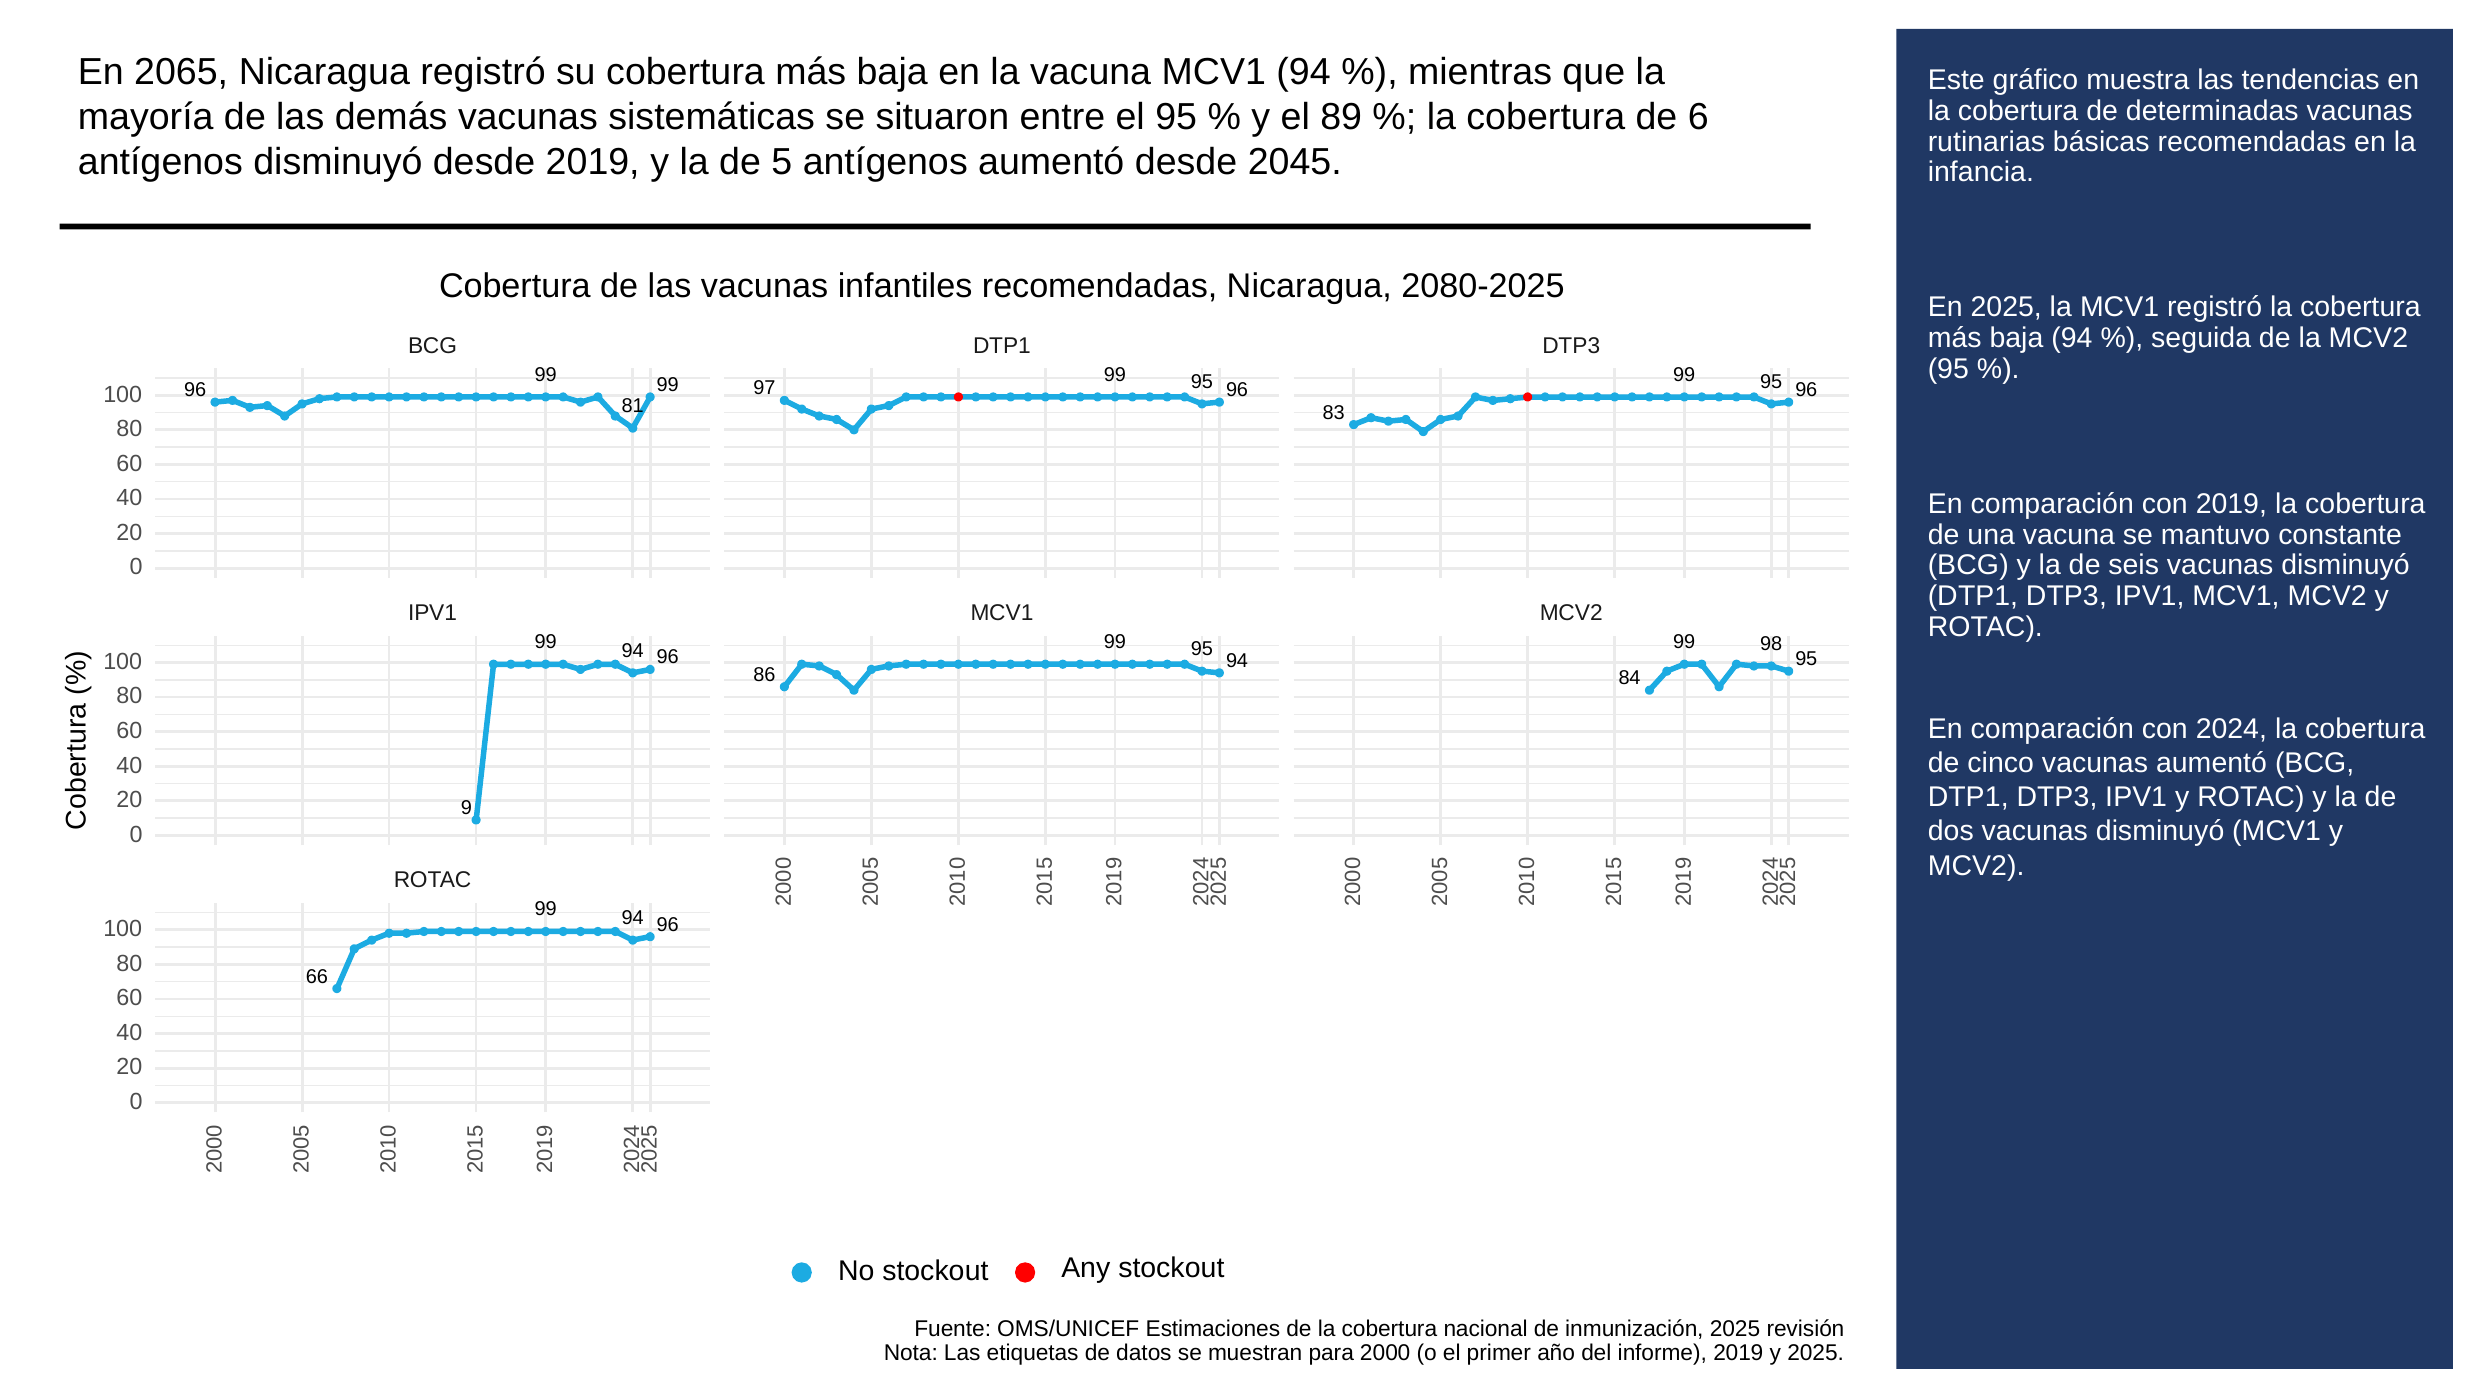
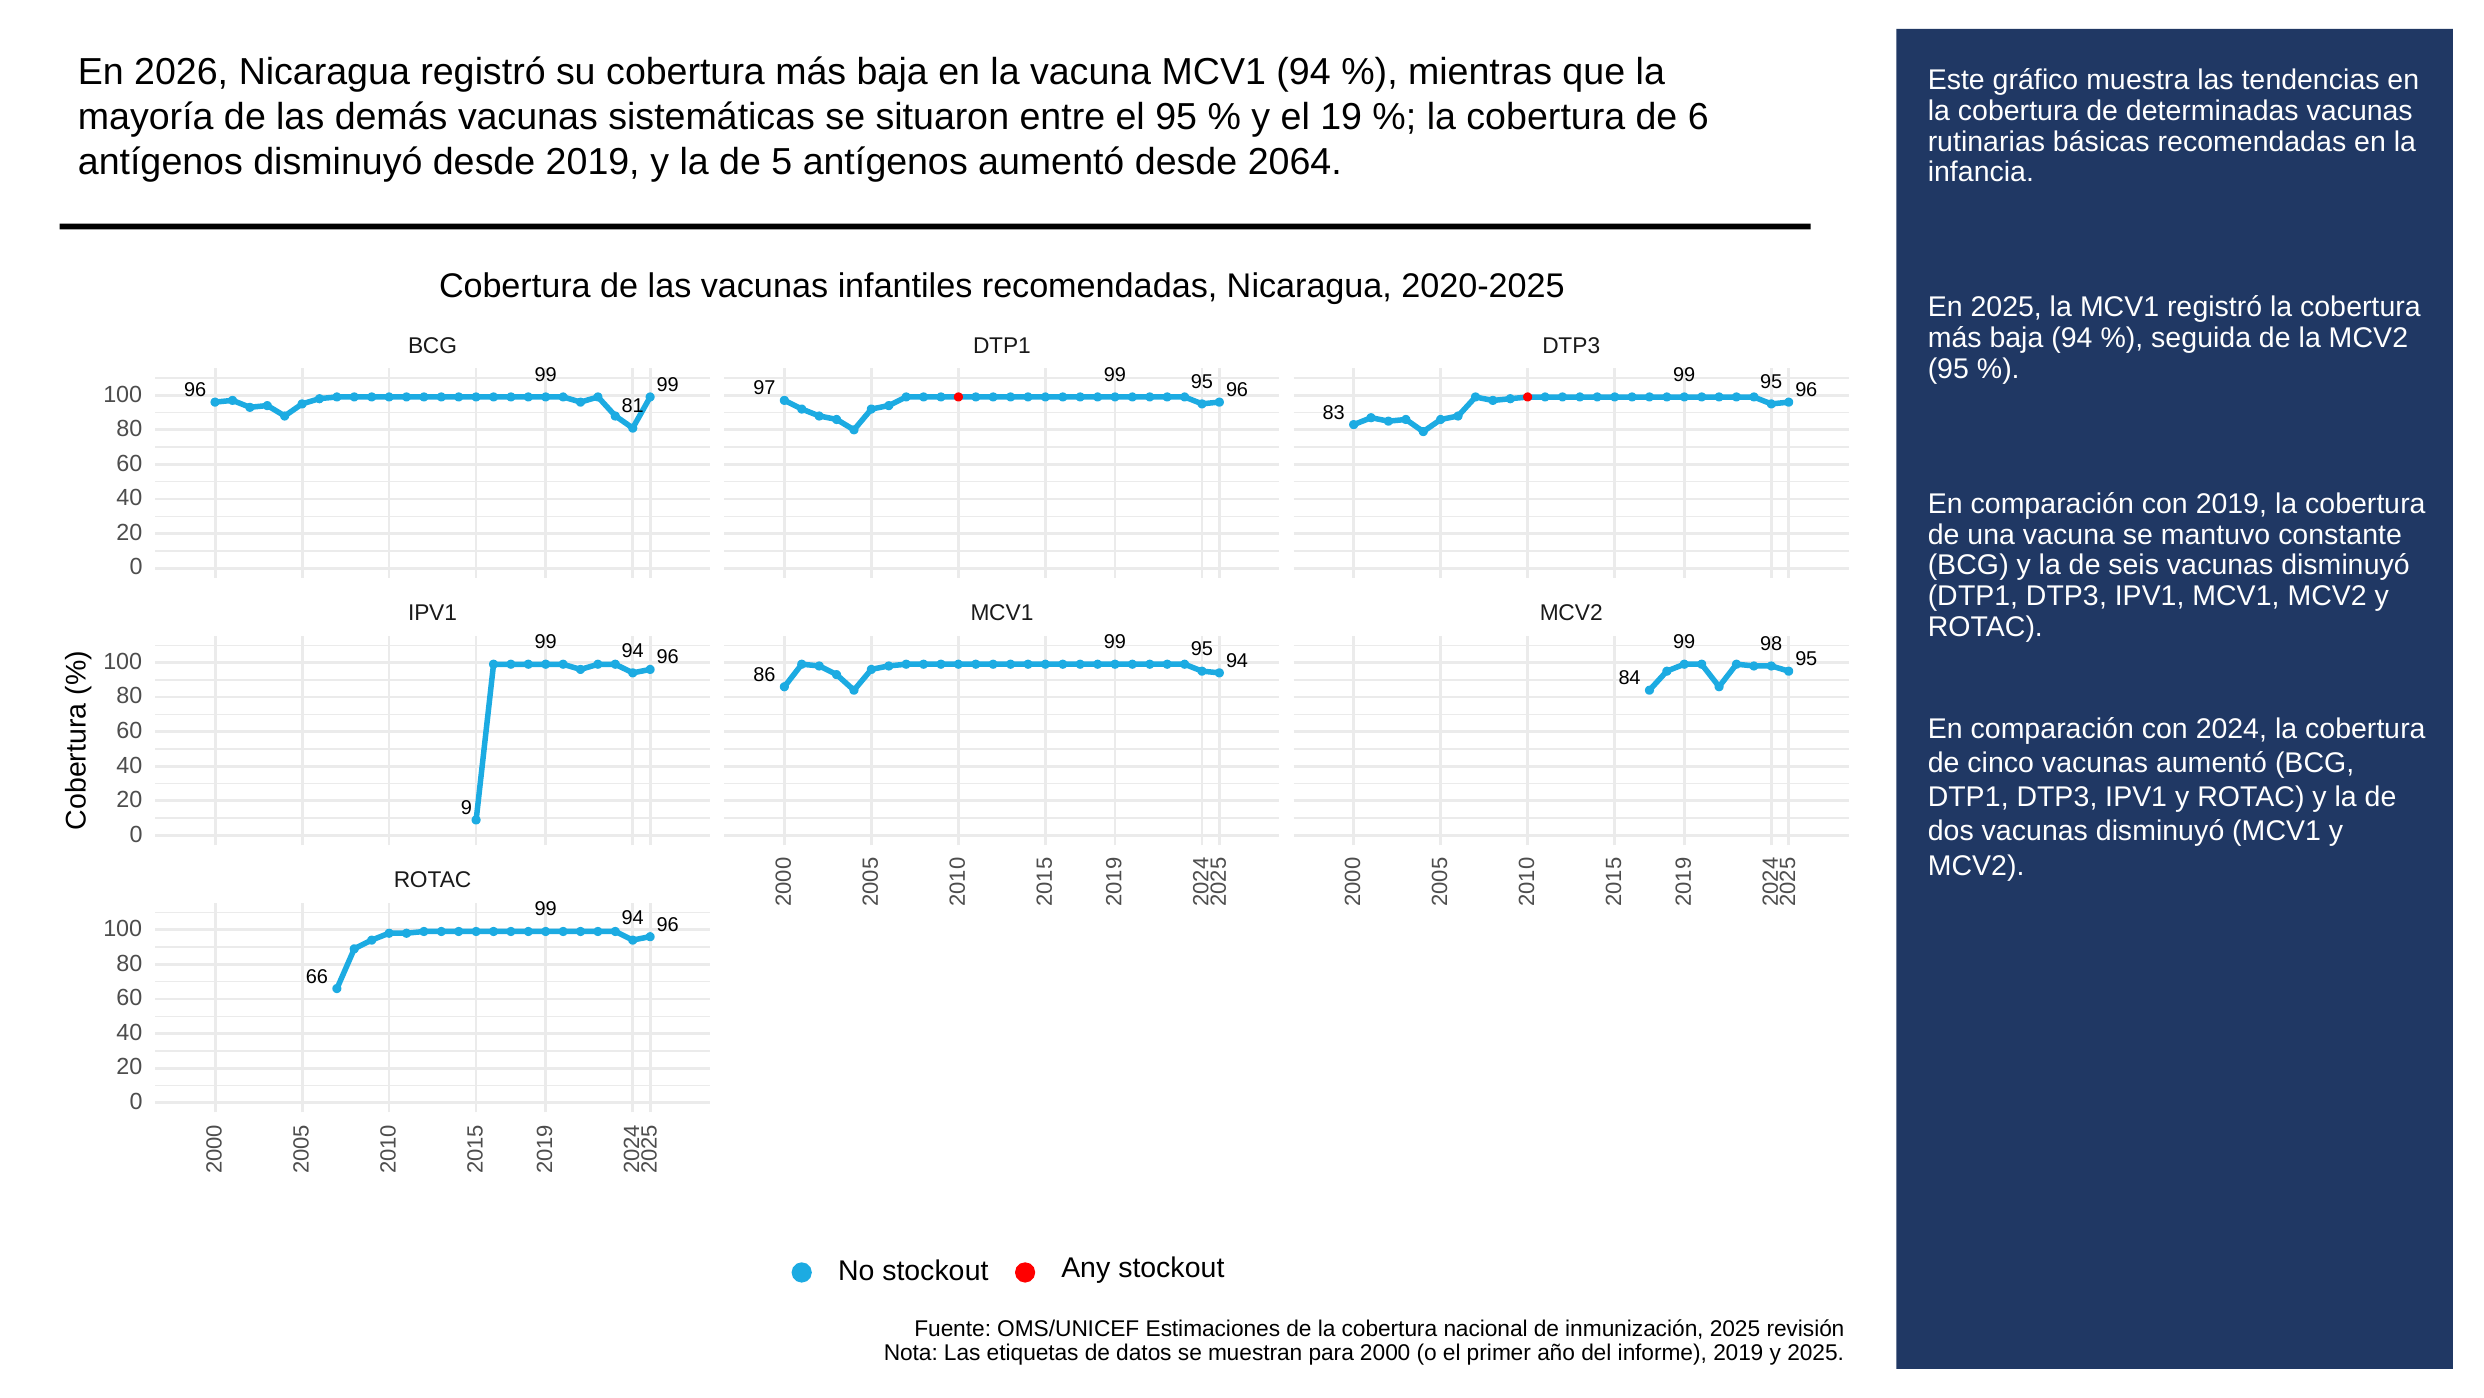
2065: 2065 -> 2026 (181, 72)
89: 89 -> 19 (1341, 117)
2045: 2045 -> 2064 (1295, 162)
2080-2025: 2080-2025 -> 2020-2025 (1483, 286)
